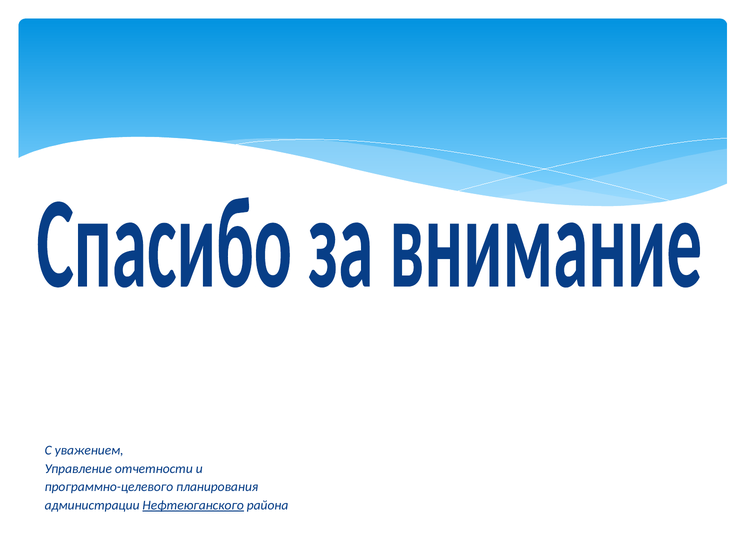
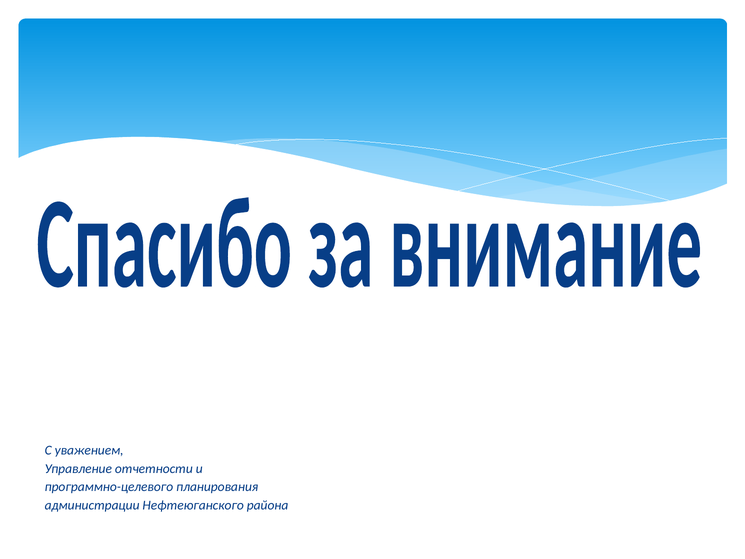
Нефтеюганского underline: present -> none (193, 505)
